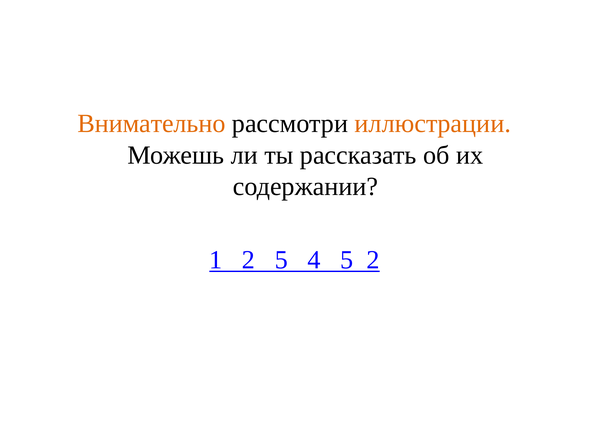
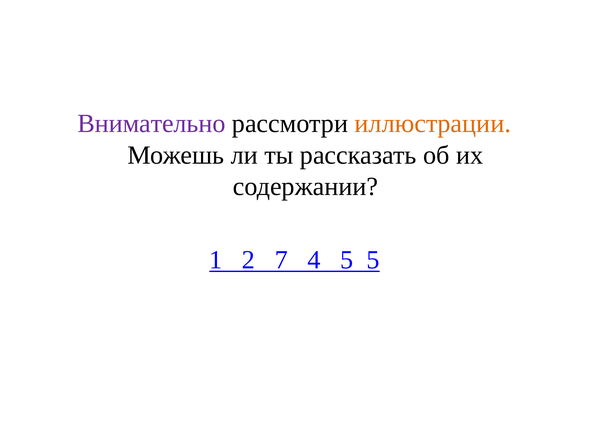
Внимательно colour: orange -> purple (152, 124)
2 5: 5 -> 7 (281, 260)
5 2: 2 -> 5 (373, 260)
